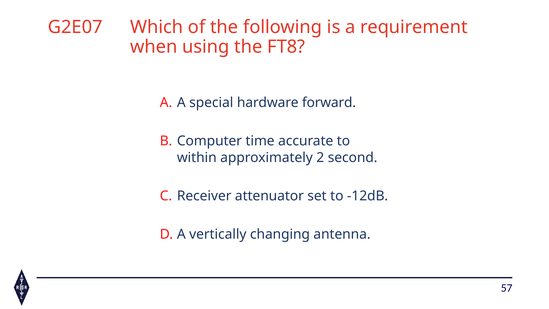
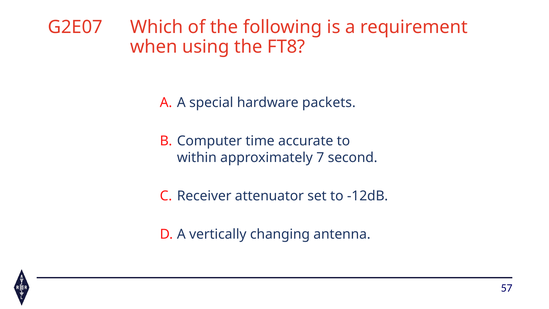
forward: forward -> packets (329, 102)
2: 2 -> 7 (320, 157)
